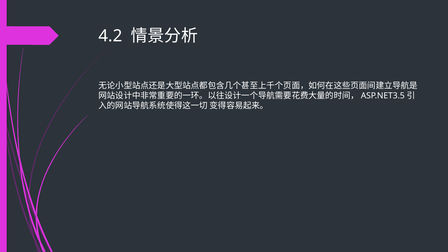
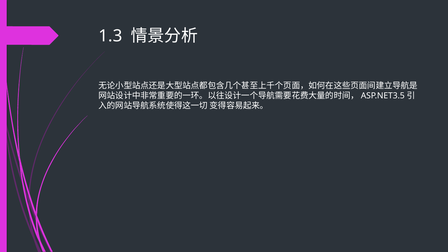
4.2: 4.2 -> 1.3 (110, 36)
